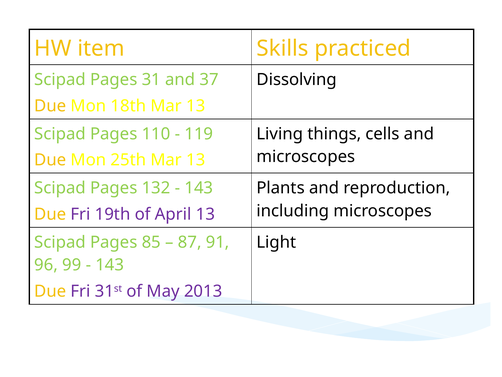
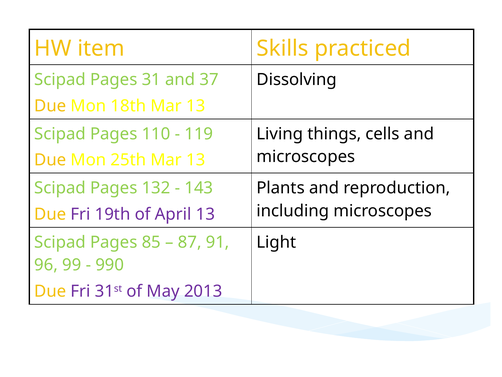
143: 143 -> 990 (110, 265)
